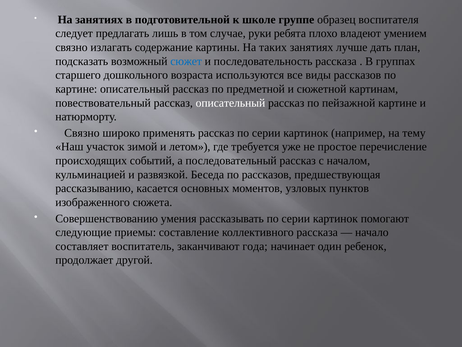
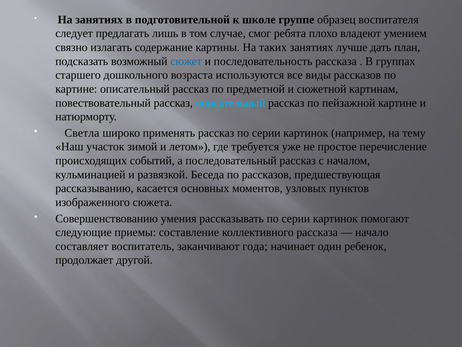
руки: руки -> смог (260, 33)
описательный colour: white -> light blue (230, 103)
Связно: Связно -> Светла (82, 133)
